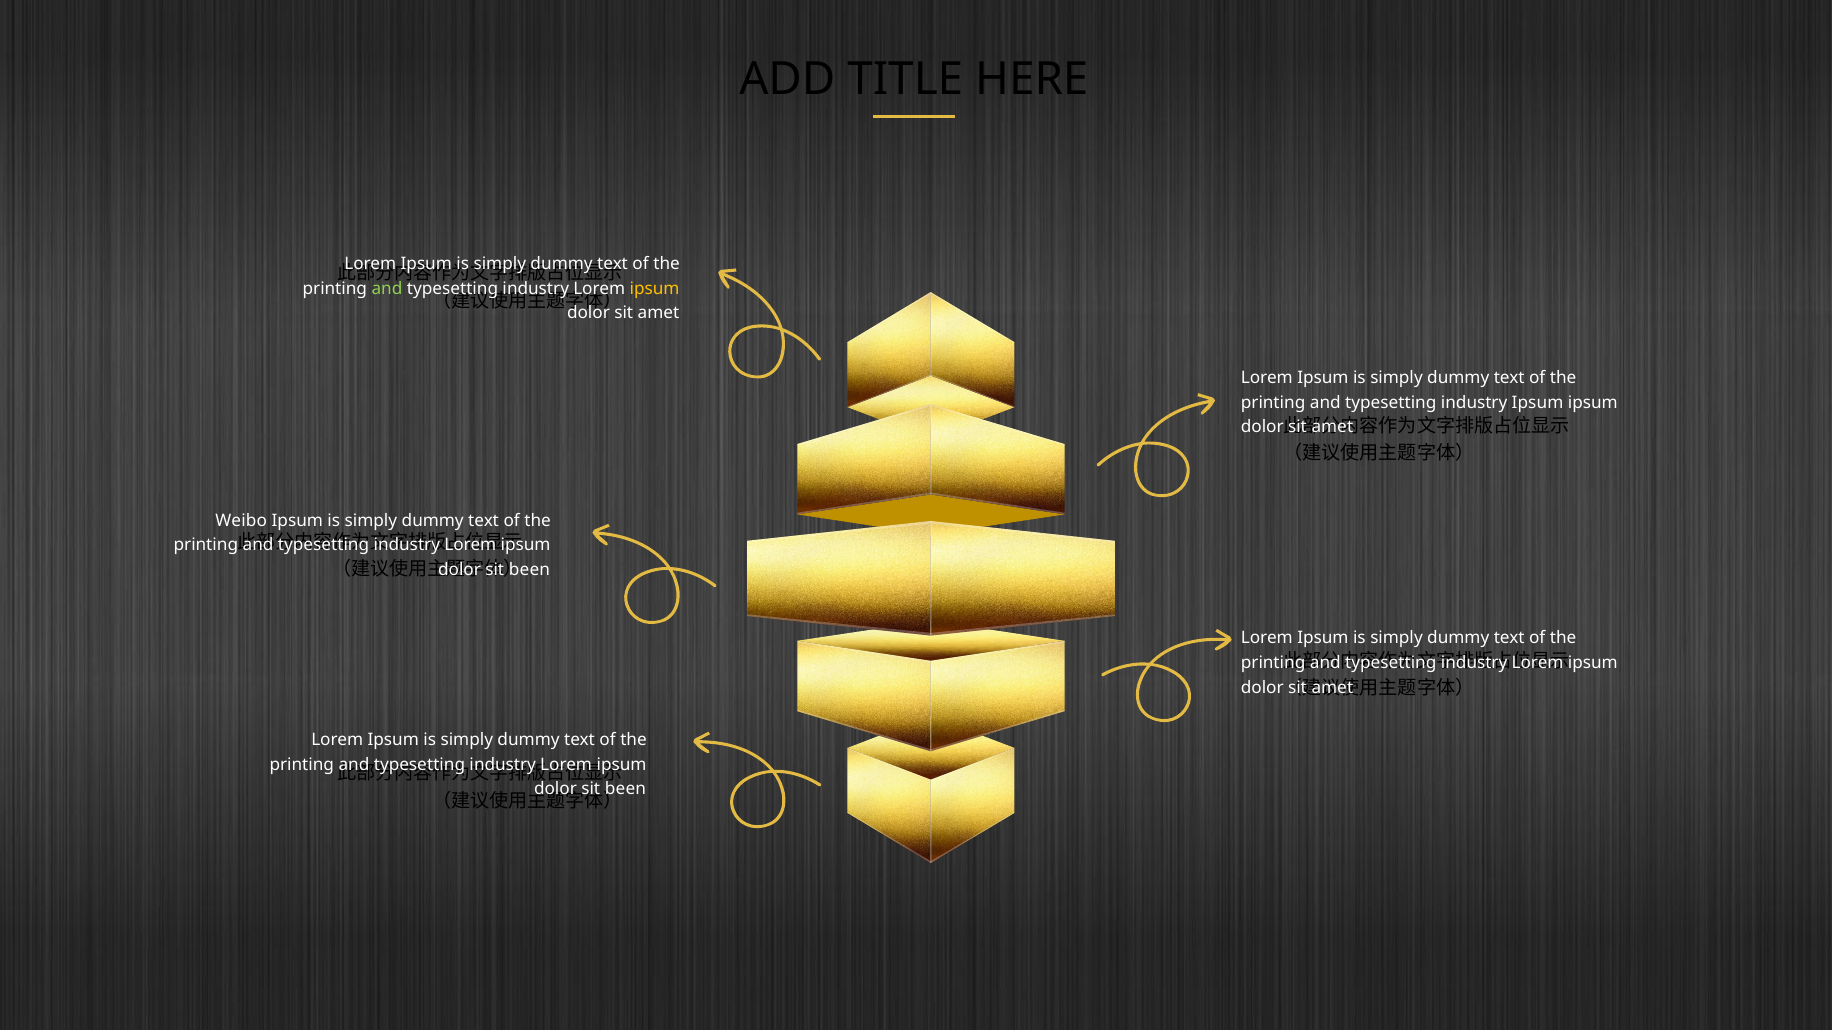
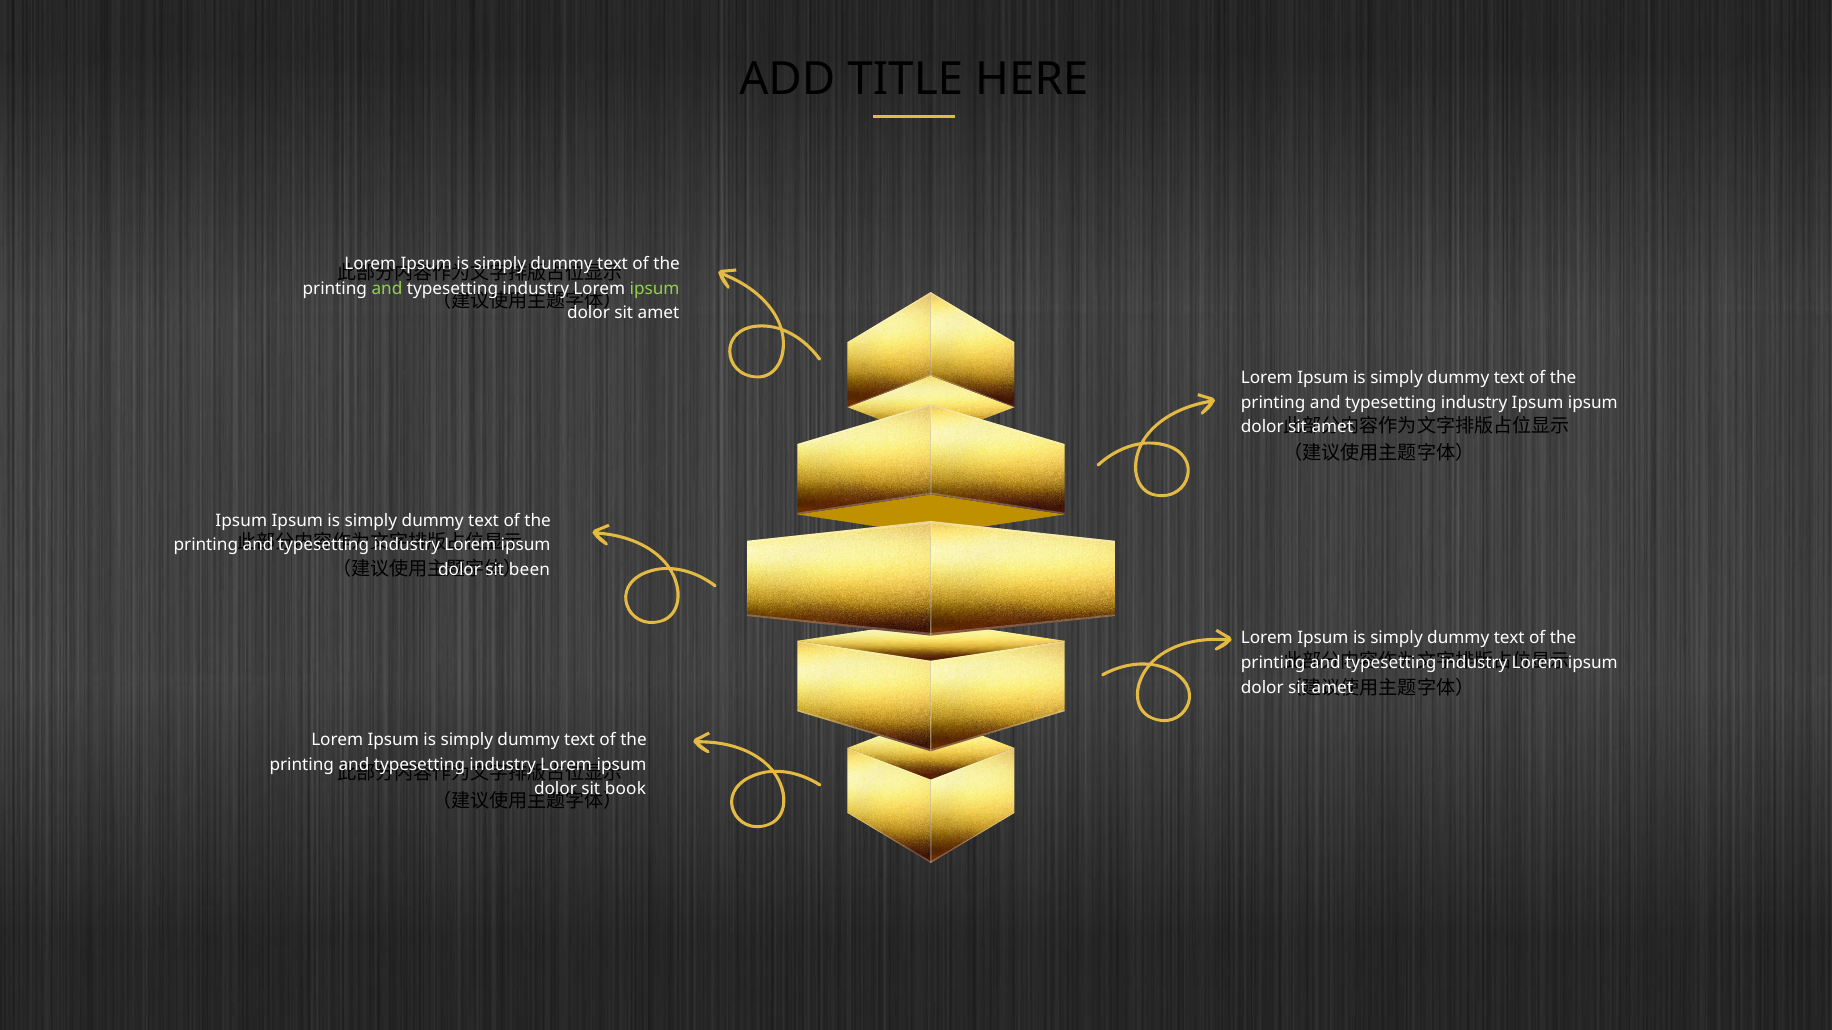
ipsum colour: yellow -> light green (655, 289)
Weibo: Weibo -> Ipsum (241, 521)
been: been -> book (625, 790)
